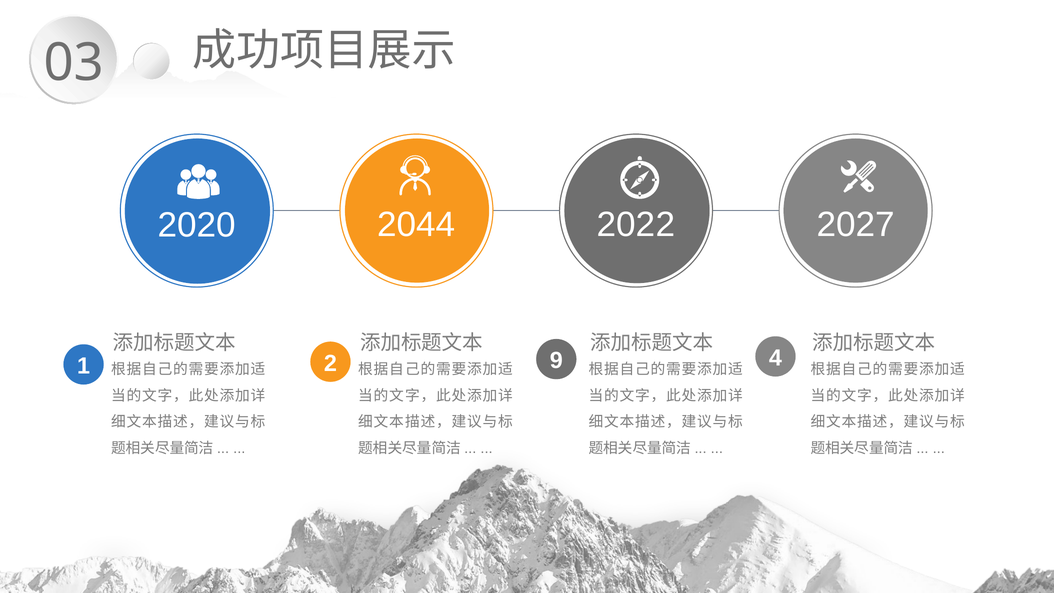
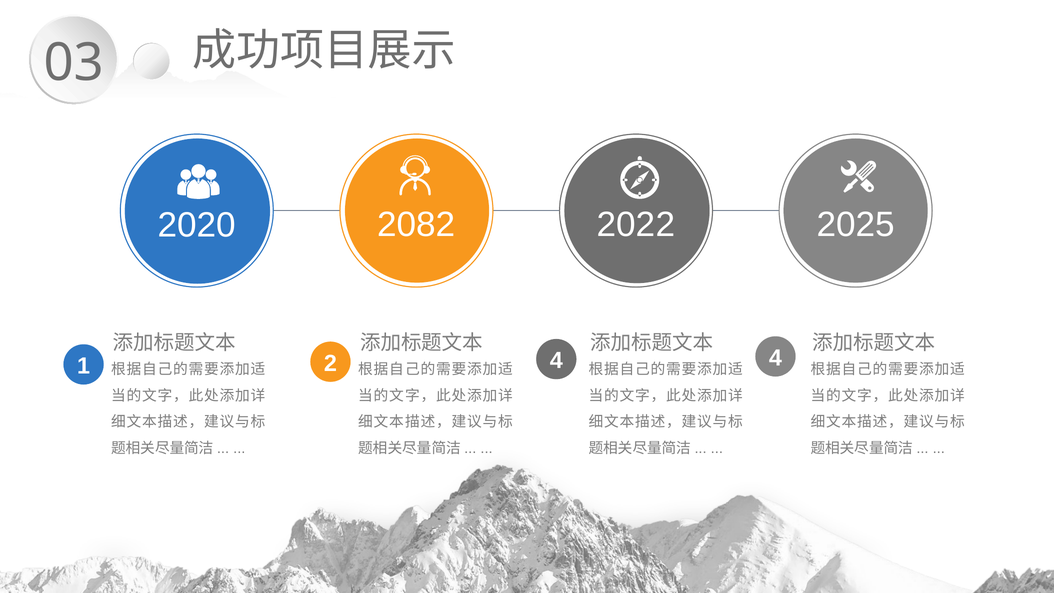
2044: 2044 -> 2082 (416, 225)
2027: 2027 -> 2025 (856, 225)
2 9: 9 -> 4 (556, 361)
